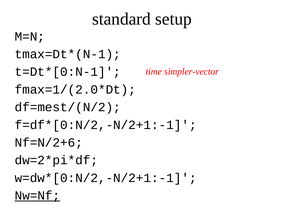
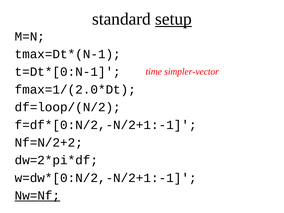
setup underline: none -> present (173, 19)
df=mest/(N/2: df=mest/(N/2 -> df=loop/(N/2 (68, 107)
Nf=N/2+6: Nf=N/2+6 -> Nf=N/2+2 (49, 143)
